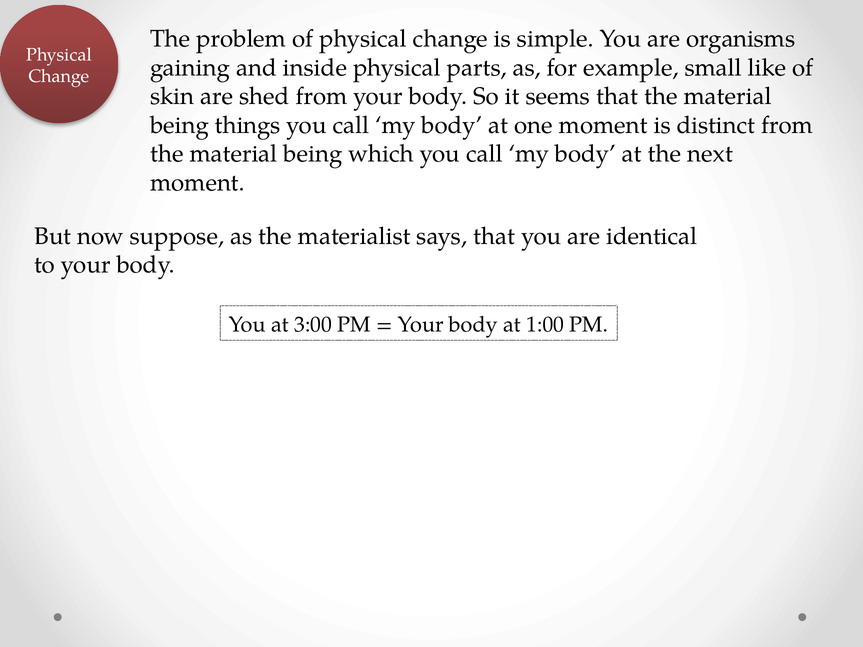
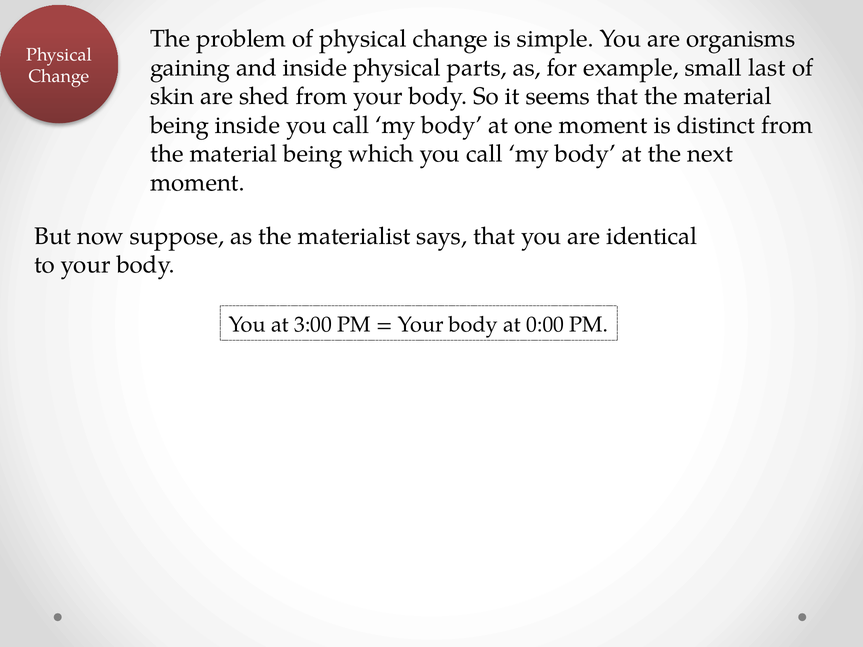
like: like -> last (767, 68)
being things: things -> inside (248, 125)
1:00: 1:00 -> 0:00 (545, 325)
